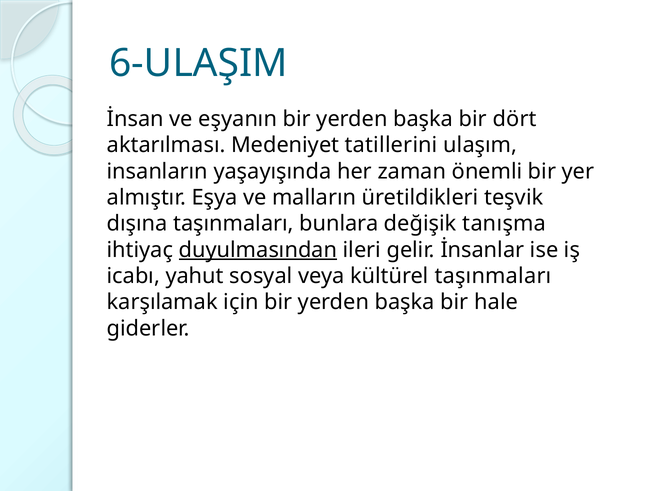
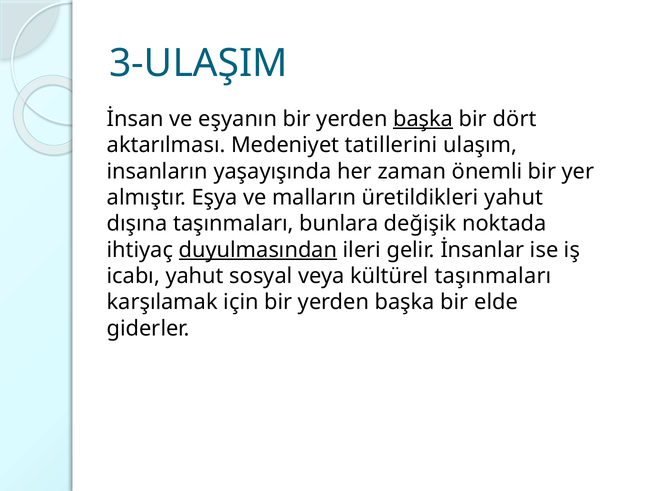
6-ULAŞIM: 6-ULAŞIM -> 3-ULAŞIM (199, 63)
başka underline: none -> present (423, 119)
üretildikleri teşvik: teşvik -> yahut (514, 197)
tanışma: tanışma -> noktada (504, 223)
hale: hale -> elde (496, 302)
